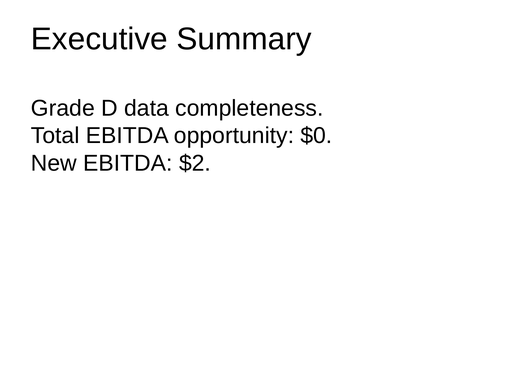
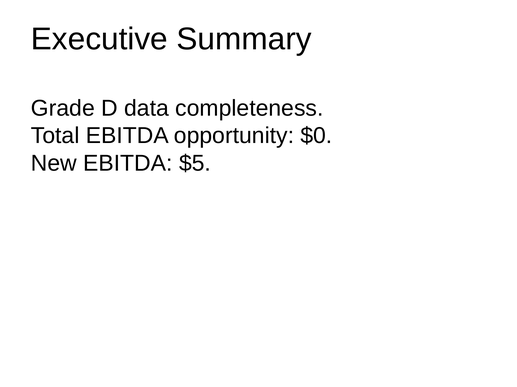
$2: $2 -> $5 (195, 164)
